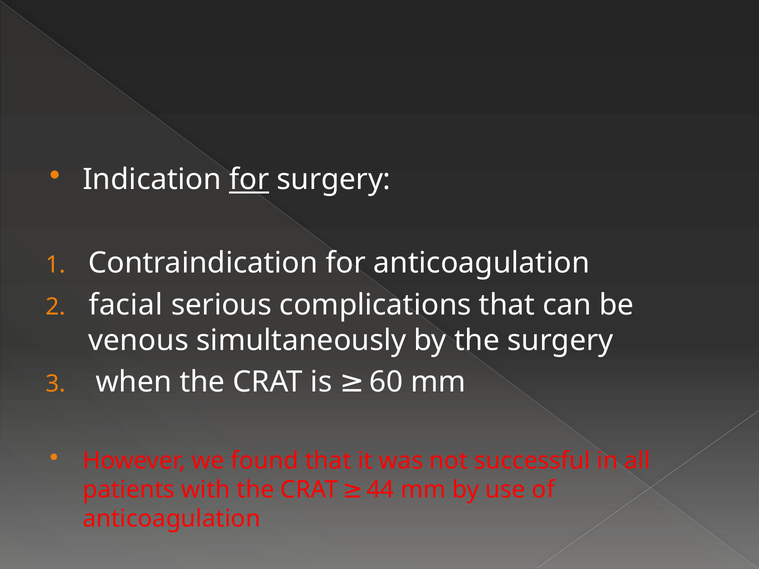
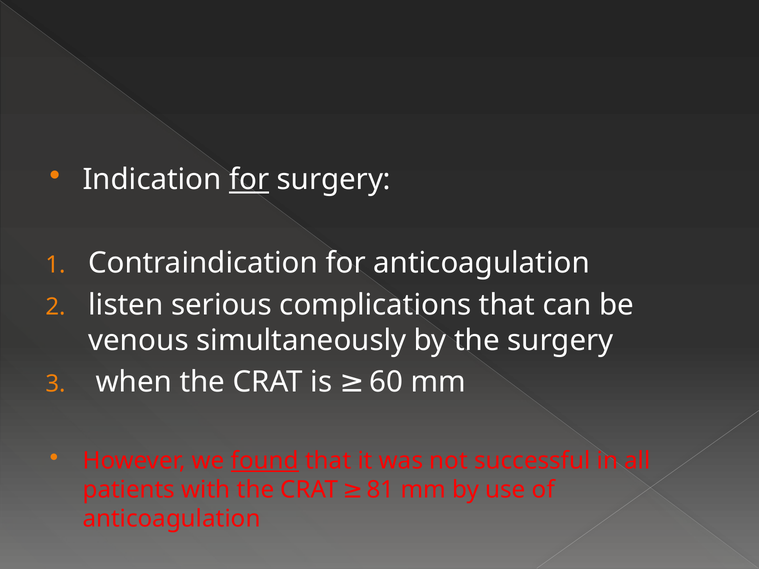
facial: facial -> listen (126, 305)
found underline: none -> present (265, 461)
44: 44 -> 81 (380, 490)
